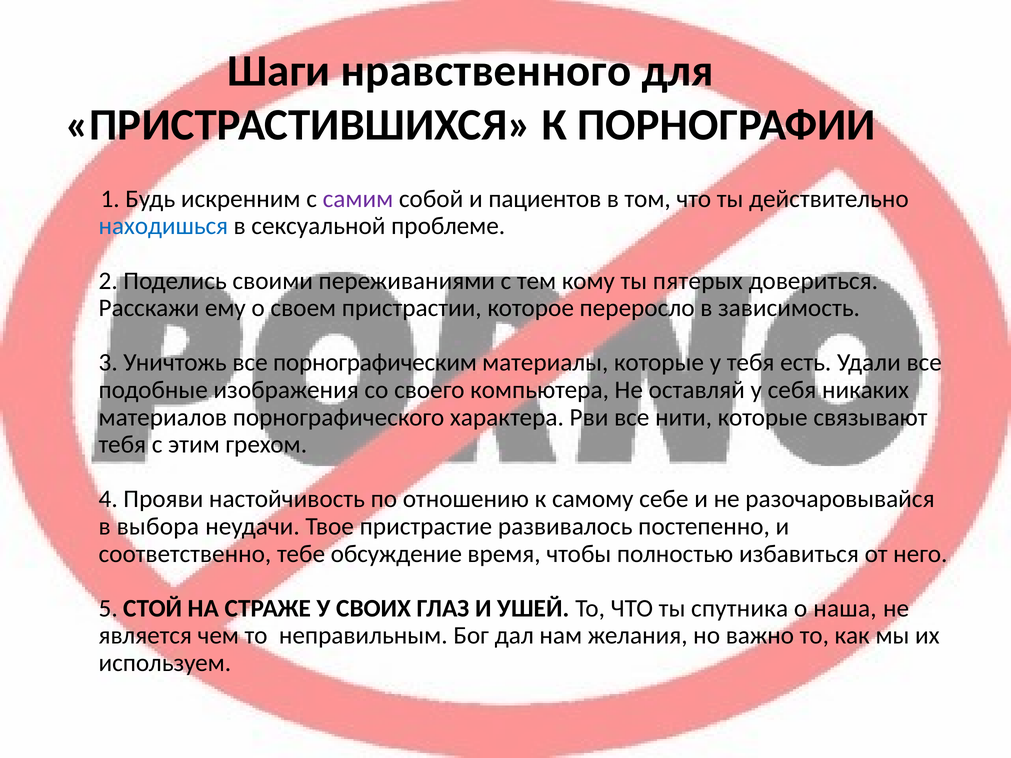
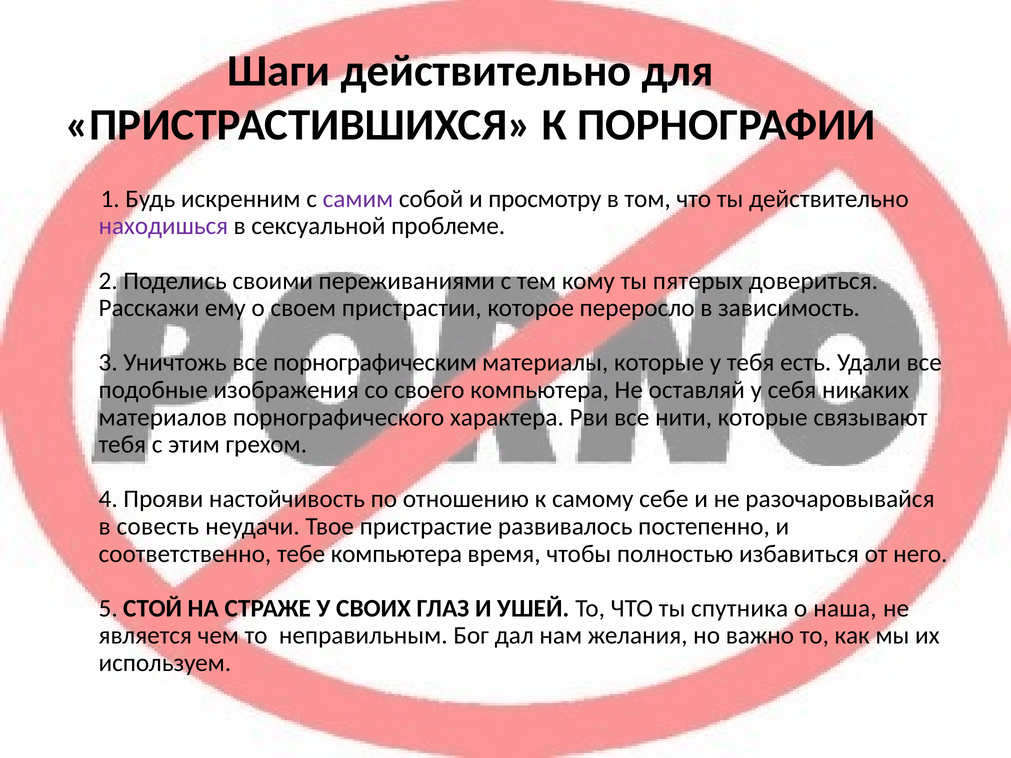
Шаги нравственного: нравственного -> действительно (486, 71)
пациентов: пациентов -> просмотру (545, 199)
находишься colour: blue -> purple (163, 226)
выбора: выбора -> совесть (158, 527)
тебе обсуждение: обсуждение -> компьютера (396, 554)
